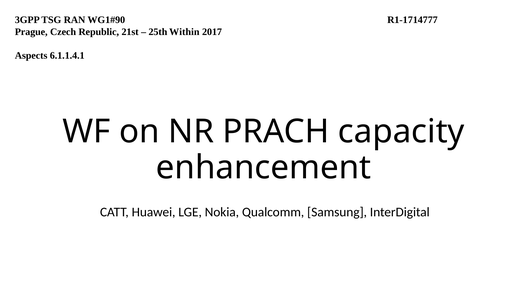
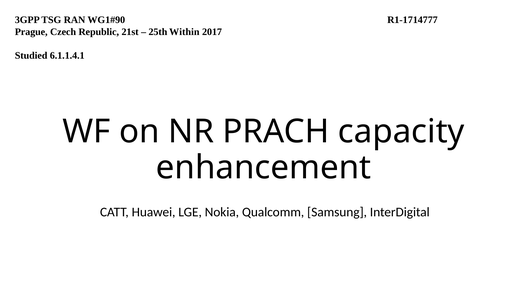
Aspects: Aspects -> Studied (31, 56)
